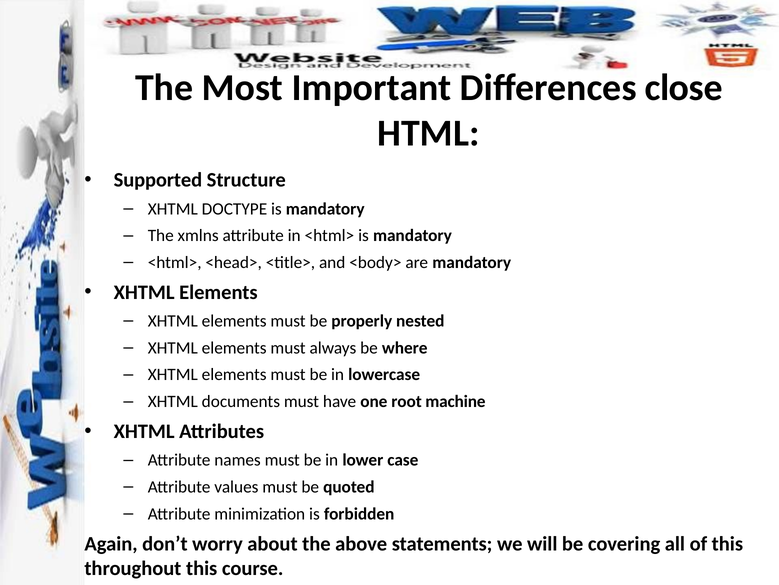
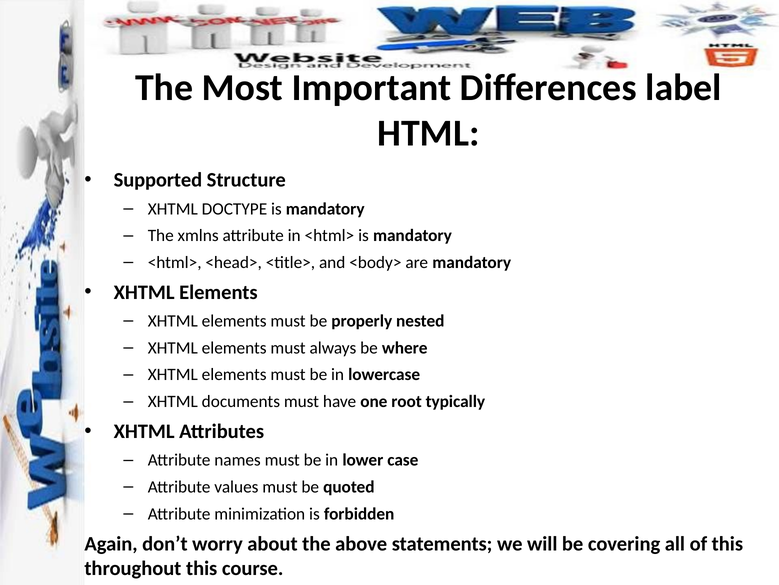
close: close -> label (683, 88)
machine: machine -> typically (455, 401)
